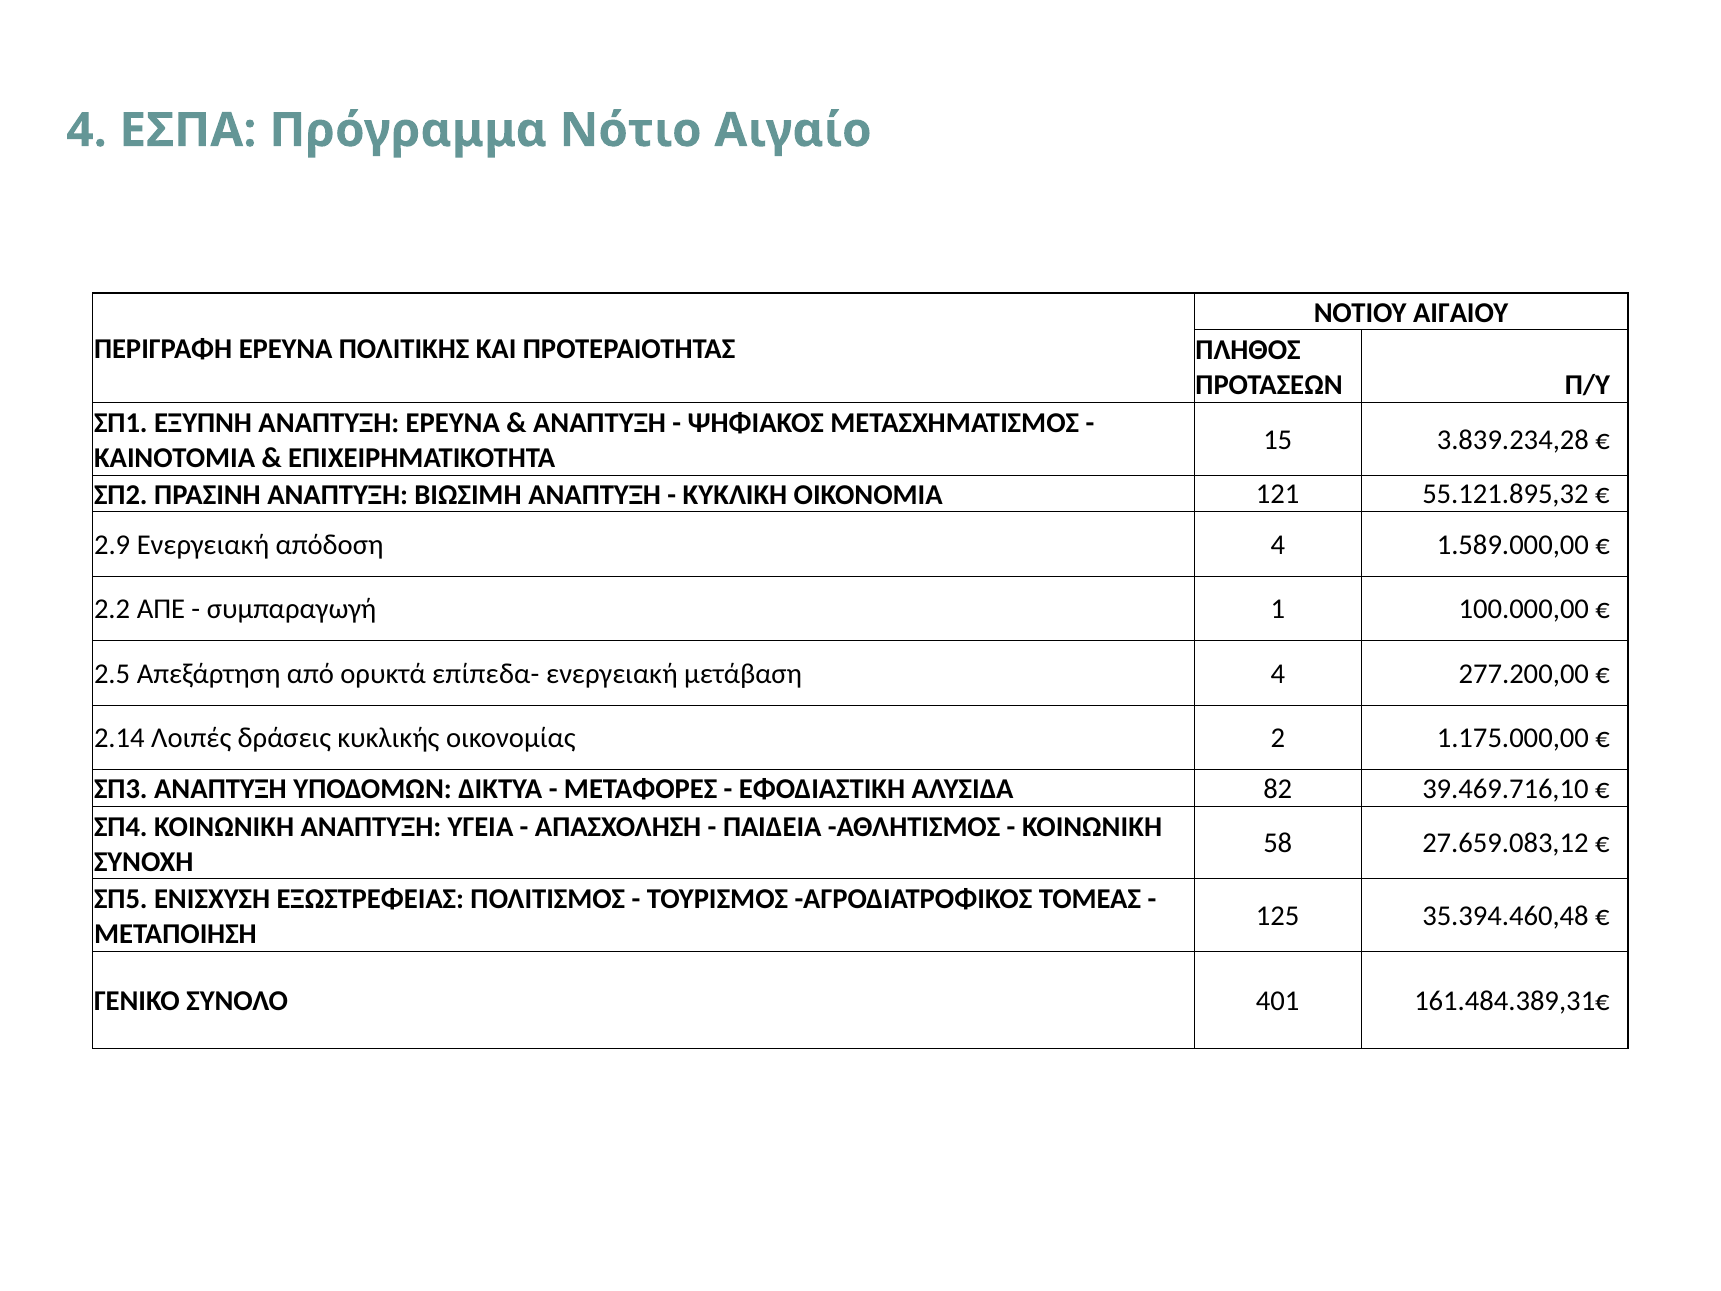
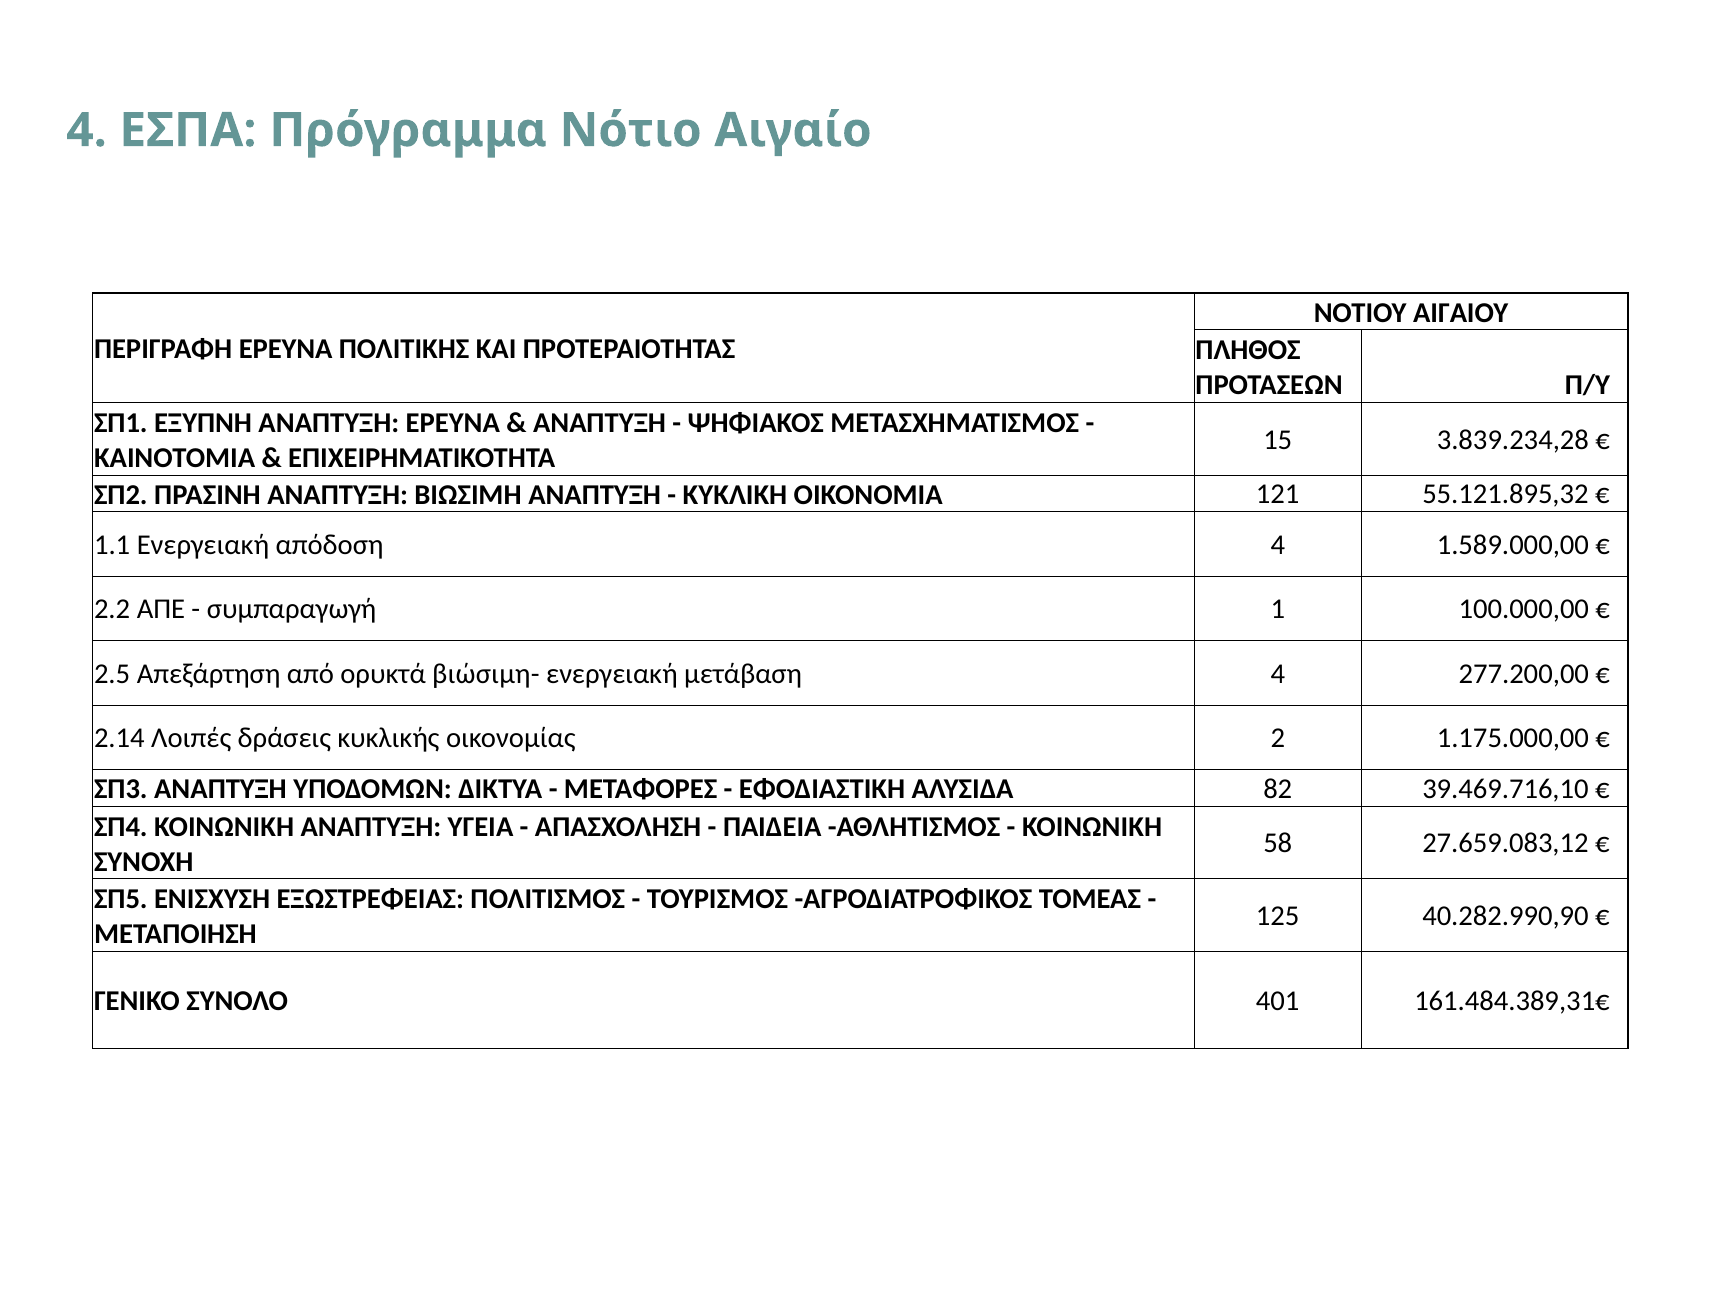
2.9: 2.9 -> 1.1 (112, 545)
επίπεδα-: επίπεδα- -> βιώσιμη- (486, 674)
35.394.460,48: 35.394.460,48 -> 40.282.990,90 (1505, 916)
